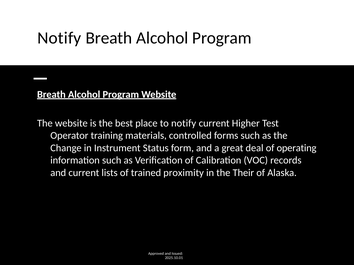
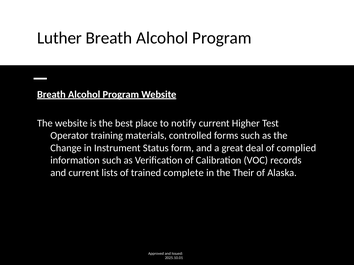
Notify: Notify -> Luther (60, 38)
operating: operating -> complied (296, 148)
proximity: proximity -> complete (184, 173)
